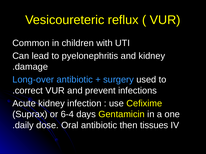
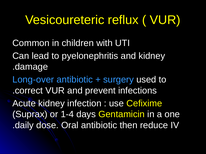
6-4: 6-4 -> 1-4 (67, 115)
tissues: tissues -> reduce (154, 126)
